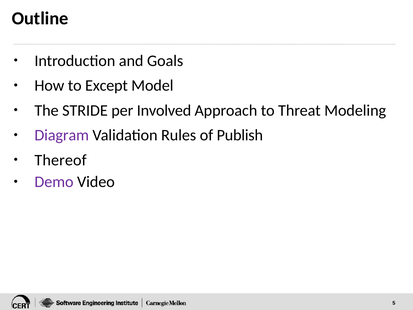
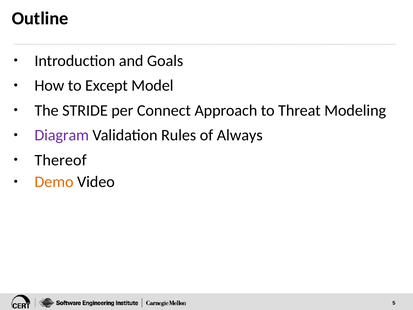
Involved: Involved -> Connect (164, 110)
Publish: Publish -> Always (240, 135)
Demo colour: purple -> orange (54, 182)
